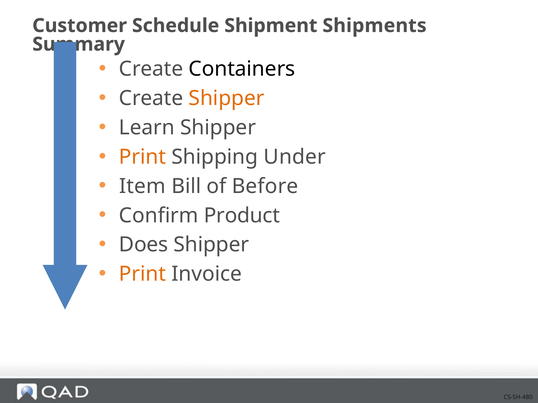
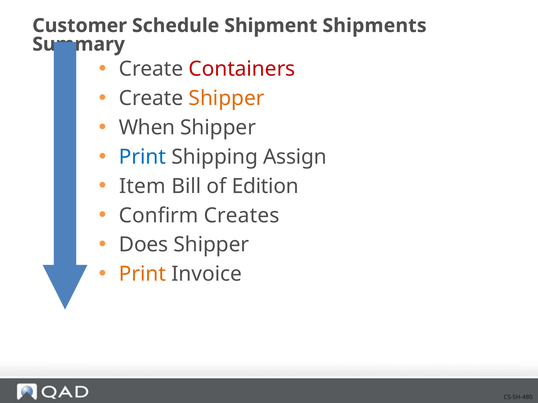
Containers colour: black -> red (242, 69)
Learn: Learn -> When (147, 128)
Print colour: orange -> blue (143, 157)
Under: Under -> Assign (295, 157)
Before: Before -> Edition (265, 186)
Product: Product -> Creates (242, 216)
